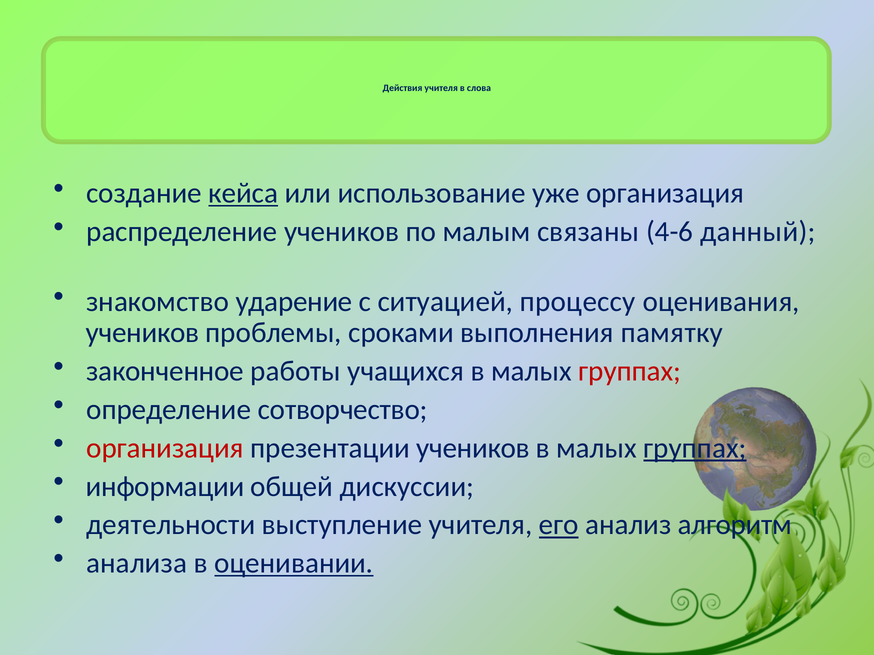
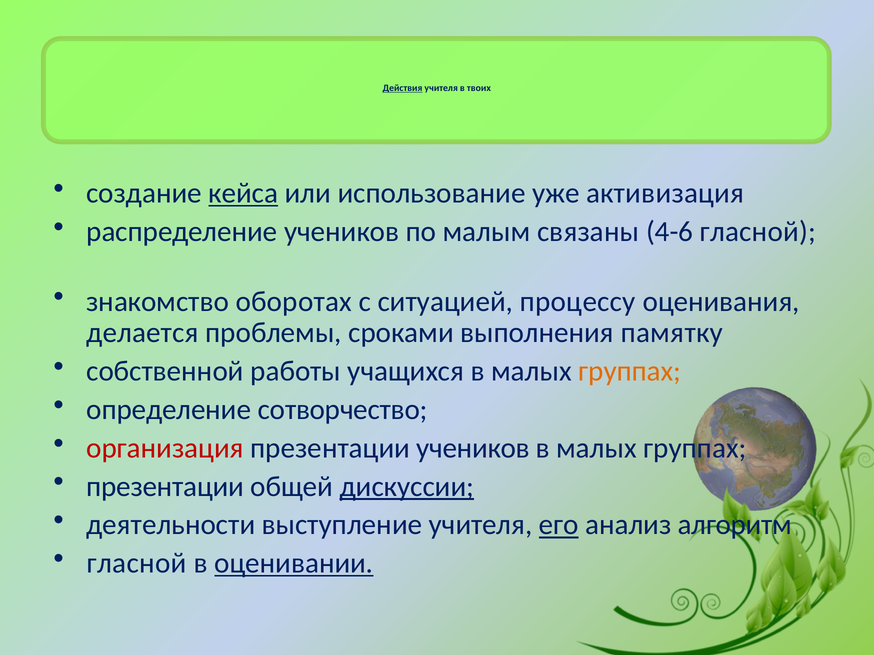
Действия underline: none -> present (402, 88)
слова: слова -> твоих (479, 88)
уже организация: организация -> активизация (665, 193)
4-6 данный: данный -> гласной (758, 232)
ударение: ударение -> оборотах (294, 302)
учеников: учеников -> делается (142, 333)
законченное: законченное -> собственной (165, 372)
группах colour: red -> orange (630, 372)
группах underline: present -> none (695, 448)
информации: информации -> презентации (165, 487)
дискуссии underline: none -> present (407, 487)
анализа: анализа -> гласной (137, 564)
